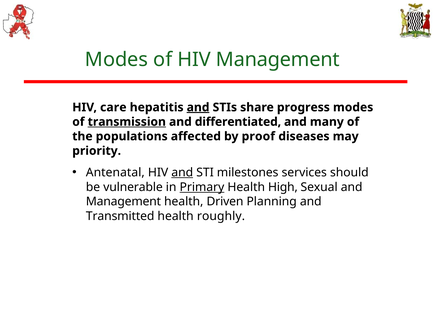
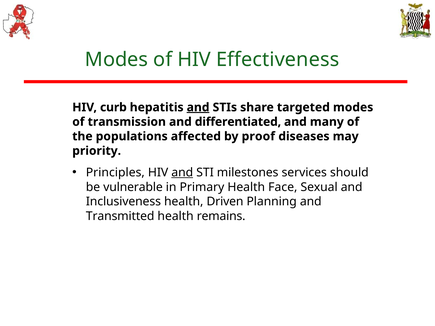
HIV Management: Management -> Effectiveness (278, 60)
care: care -> curb (113, 107)
progress: progress -> targeted (303, 107)
transmission underline: present -> none (127, 122)
Antenatal: Antenatal -> Principles (115, 173)
Primary underline: present -> none (202, 187)
High: High -> Face (283, 187)
Management: Management -> Inclusiveness (123, 202)
roughly: roughly -> remains (221, 216)
